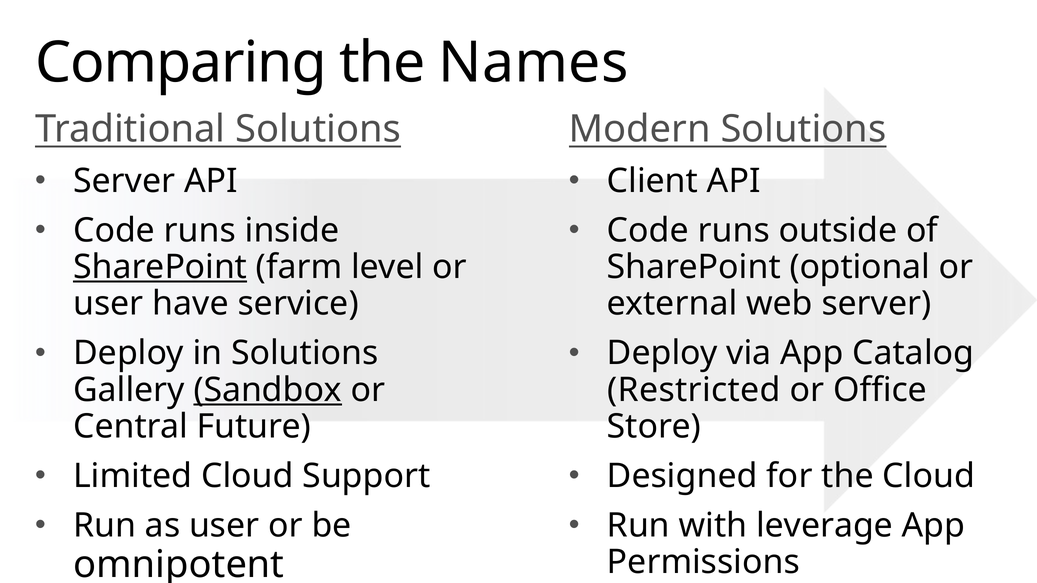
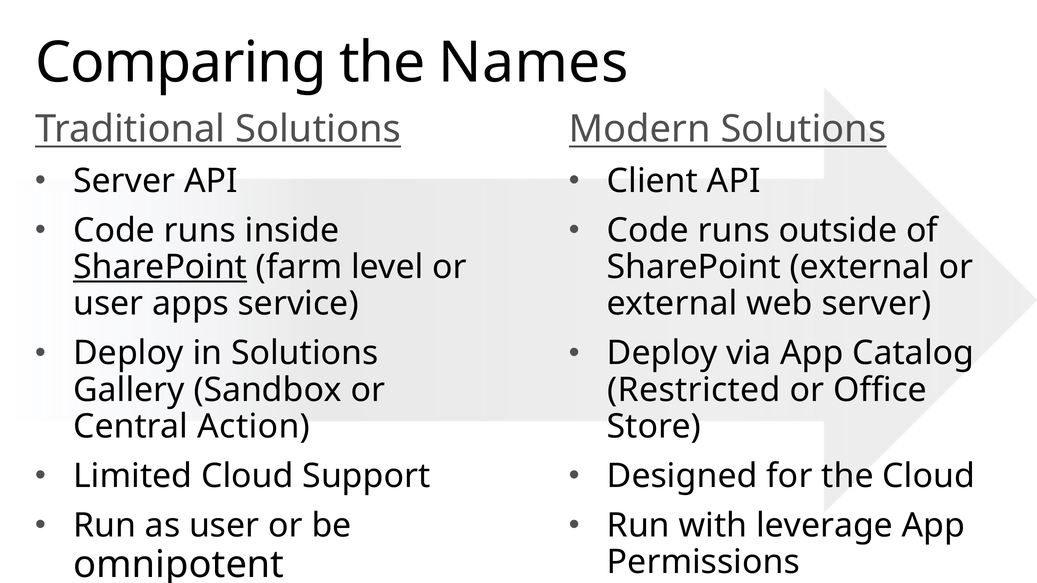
SharePoint optional: optional -> external (860, 267)
have: have -> apps (191, 304)
Sandbox underline: present -> none (268, 390)
Future: Future -> Action (254, 427)
